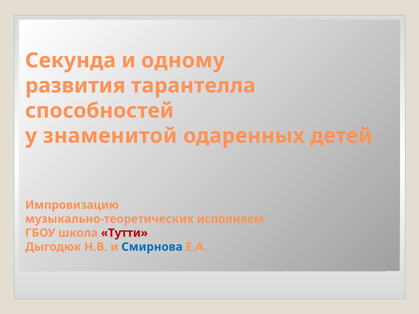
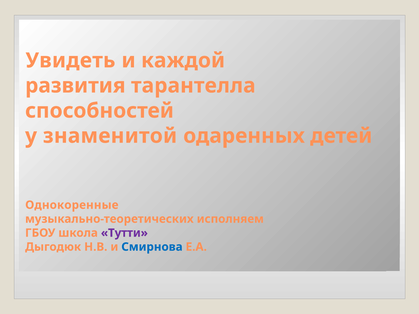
Секунда: Секунда -> Увидеть (70, 61)
одному: одному -> каждой (183, 61)
Импровизацию: Импровизацию -> Однокоренные (72, 205)
Тутти colour: red -> purple (124, 233)
